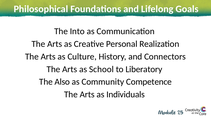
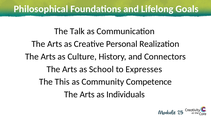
Into: Into -> Talk (77, 31)
Liberatory: Liberatory -> Expresses (144, 69)
Also: Also -> This (62, 82)
